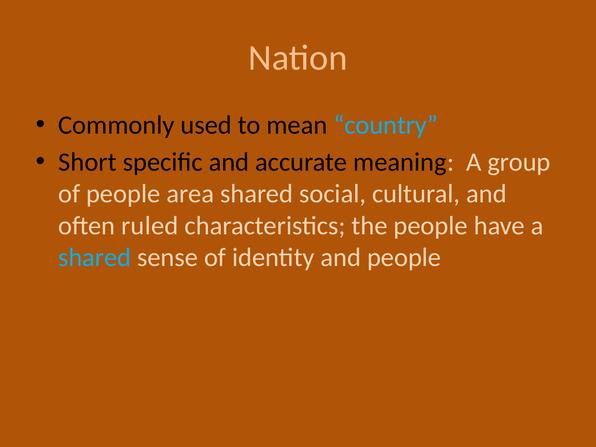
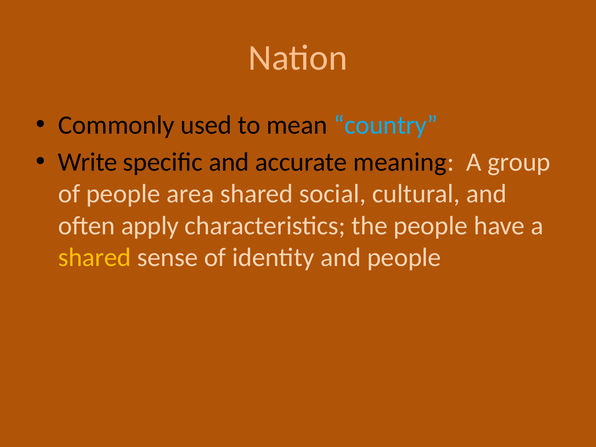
Short: Short -> Write (88, 162)
ruled: ruled -> apply (150, 226)
shared colour: light blue -> yellow (95, 258)
